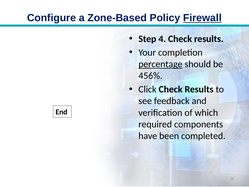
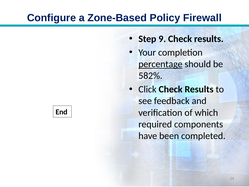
Firewall underline: present -> none (202, 18)
4: 4 -> 9 (162, 39)
456%: 456% -> 582% (150, 76)
